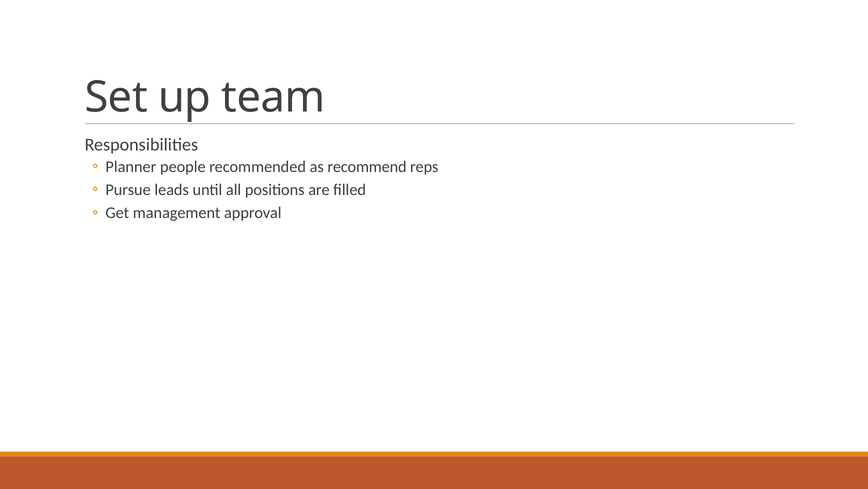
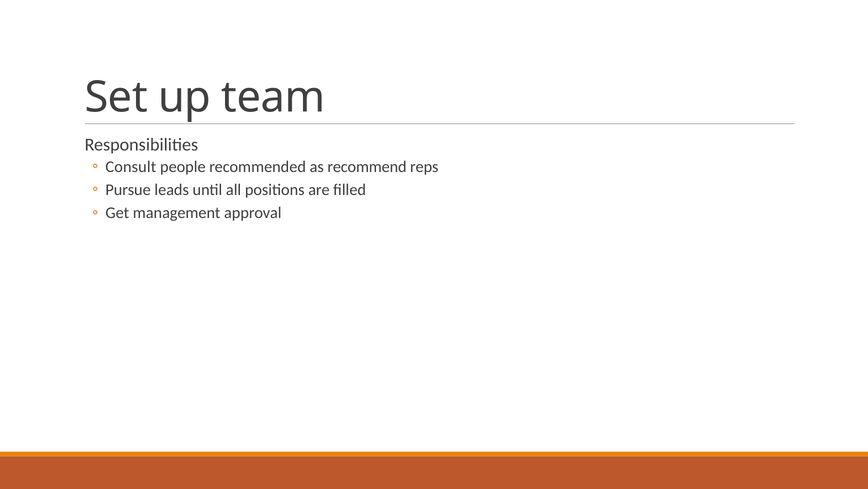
Planner: Planner -> Consult (131, 167)
